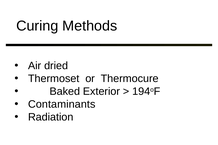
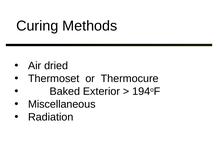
Contaminants: Contaminants -> Miscellaneous (62, 104)
